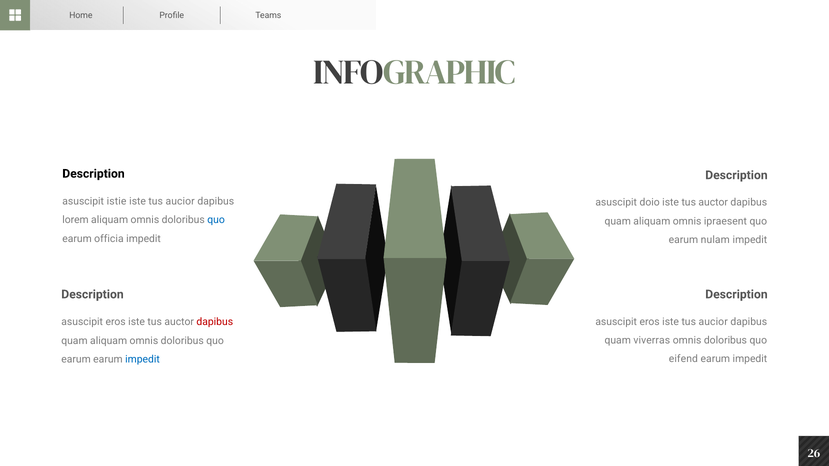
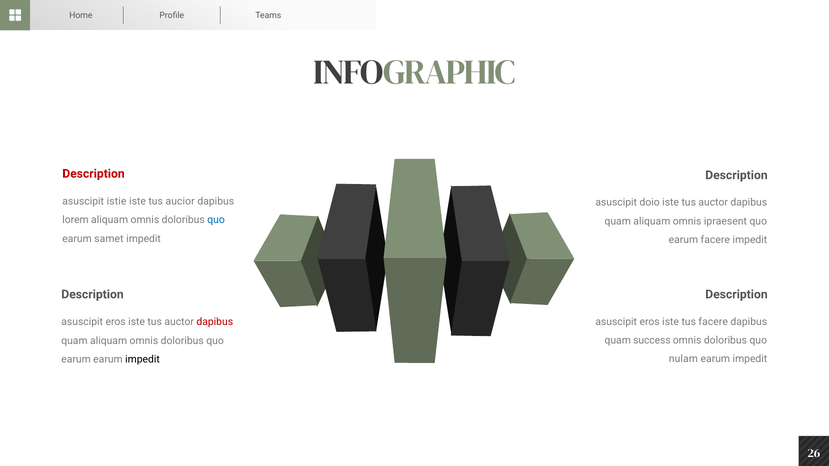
Description colour: black -> red (93, 174)
officia: officia -> samet (109, 239)
earum nulam: nulam -> facere (715, 240)
eros iste tus aucior: aucior -> facere (713, 322)
viverras: viverras -> success (652, 341)
eifend: eifend -> nulam (683, 359)
impedit colour: blue -> black (142, 360)
